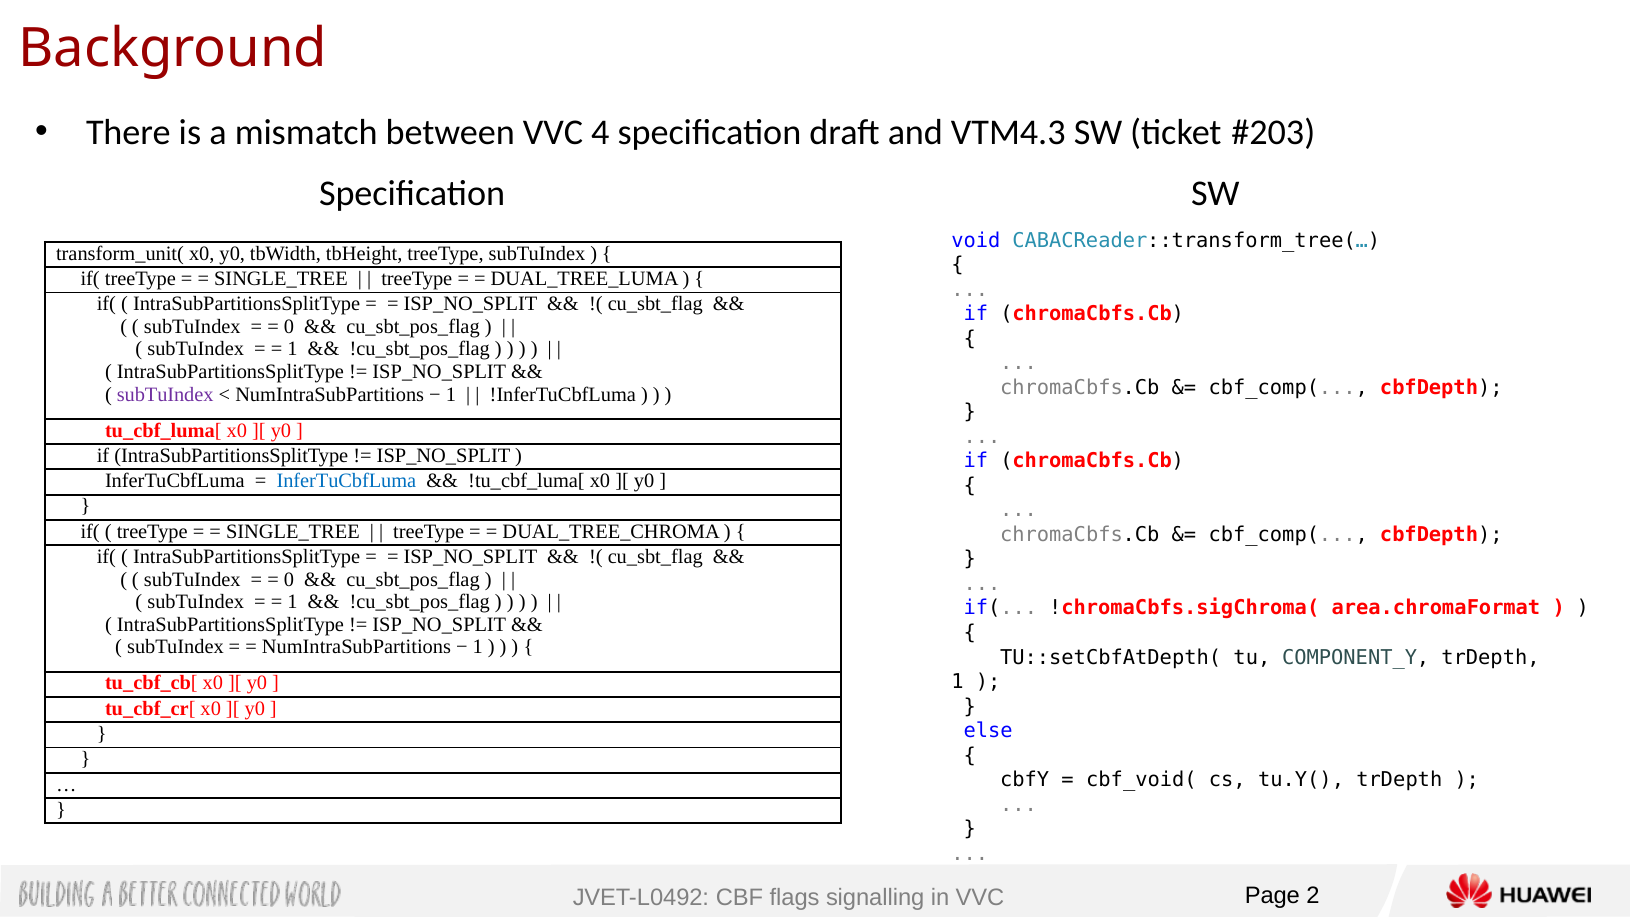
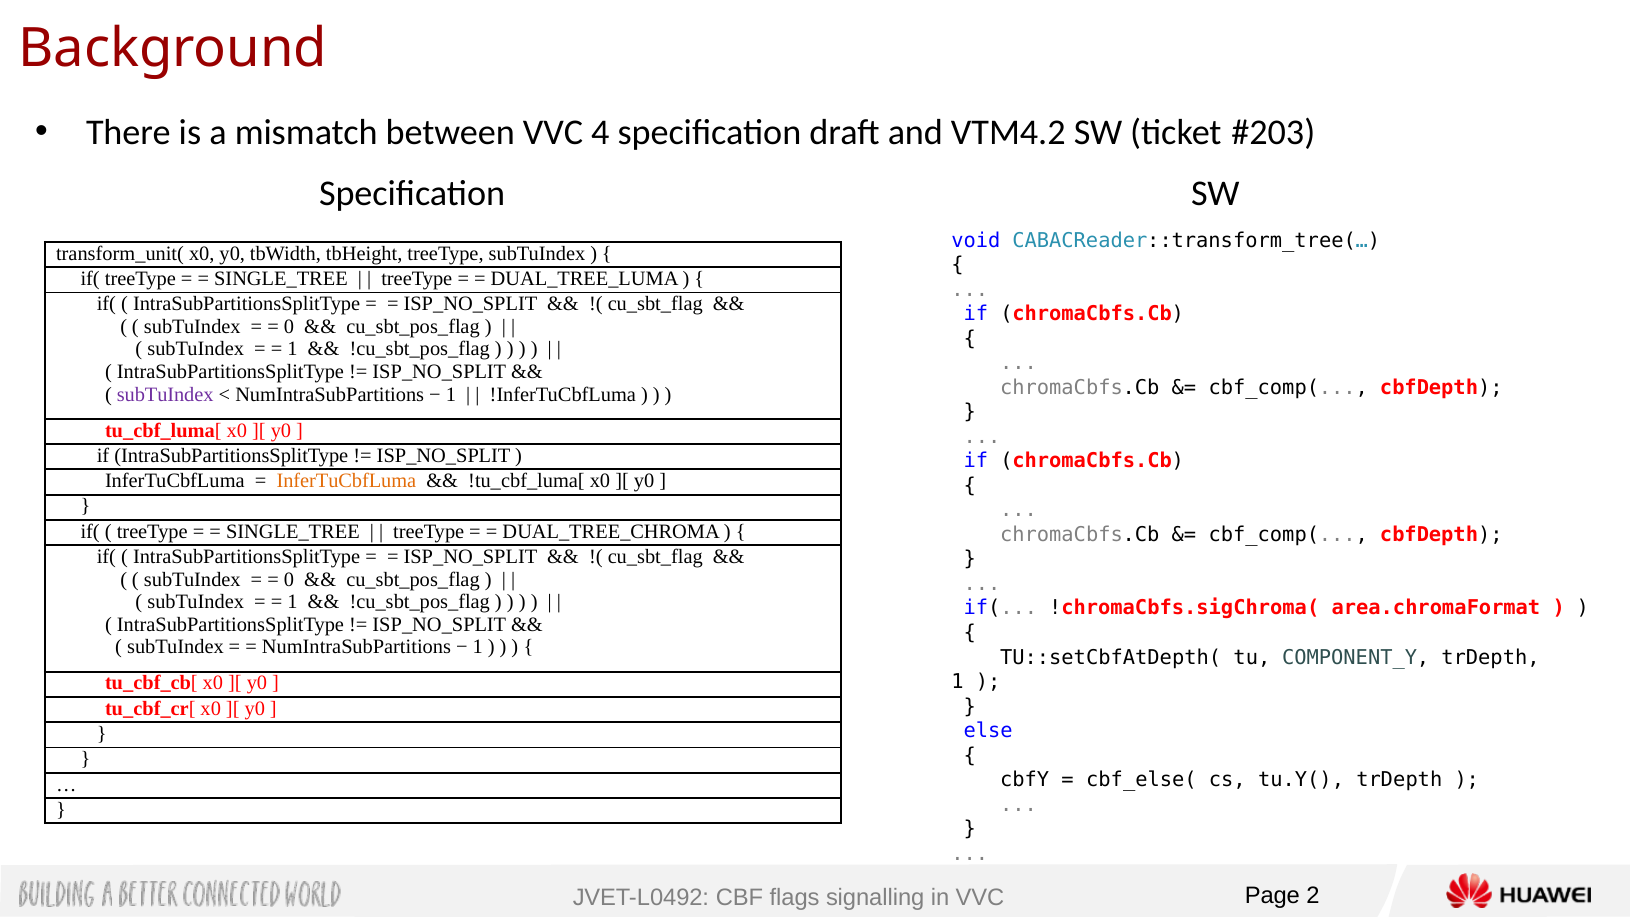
VTM4.3: VTM4.3 -> VTM4.2 (1008, 133)
InferTuCbfLuma colour: blue -> orange (346, 481)
cbf_void(: cbf_void( -> cbf_else( (1141, 780)
